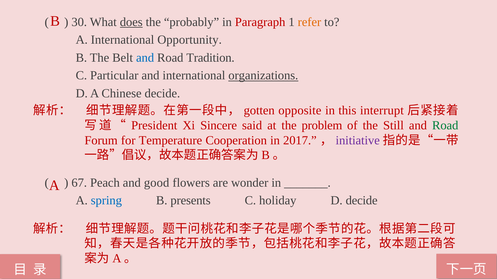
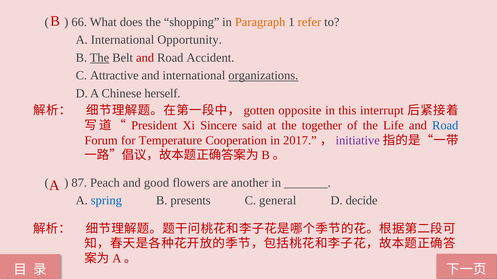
30: 30 -> 66 (79, 22)
does underline: present -> none (131, 22)
probably: probably -> shopping (192, 22)
Paragraph colour: red -> orange (260, 22)
The underline: none -> present (100, 58)
and colour: blue -> red (145, 58)
Tradition: Tradition -> Accident (210, 58)
Particular: Particular -> Attractive (114, 76)
Chinese decide: decide -> herself (162, 94)
problem: problem -> together (322, 126)
Still: Still -> Life (393, 126)
Road colour: green -> blue (445, 126)
67: 67 -> 87 (79, 183)
wonder: wonder -> another (250, 183)
holiday: holiday -> general (278, 201)
